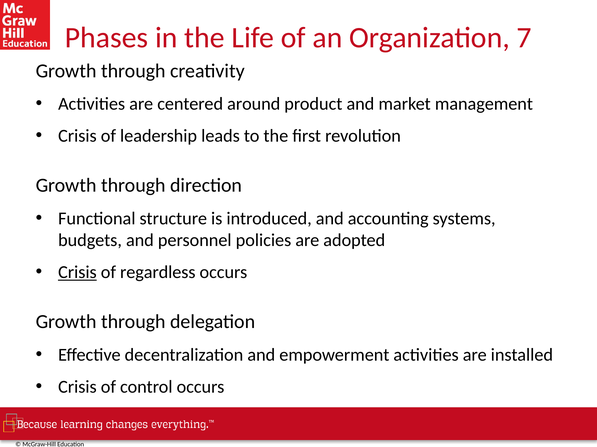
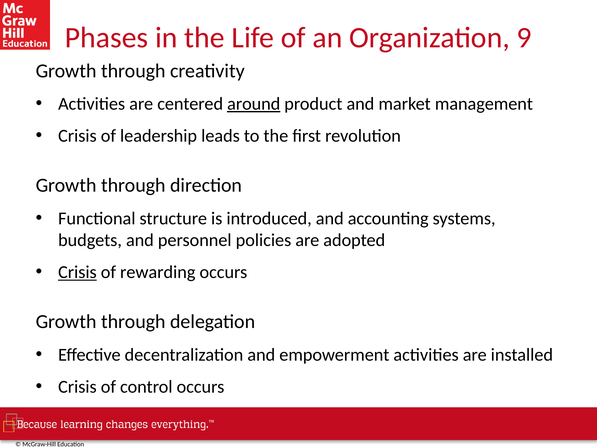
7: 7 -> 9 (524, 38)
around underline: none -> present (254, 104)
regardless: regardless -> rewarding (158, 273)
